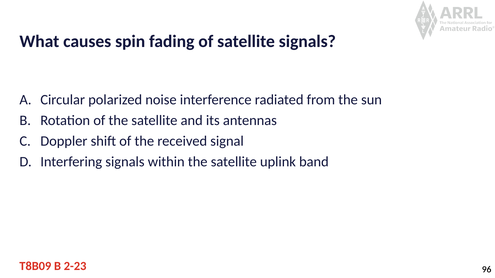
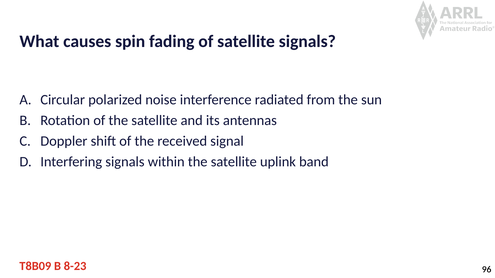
2-23: 2-23 -> 8-23 (75, 267)
